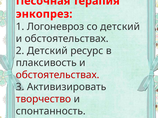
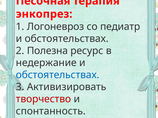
со детский: детский -> педиатр (120, 27)
2 Детский: Детский -> Полезна (47, 51)
плаксивость: плаксивость -> недержание (46, 63)
обстоятельствах colour: red -> blue (58, 75)
